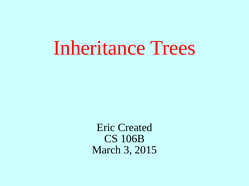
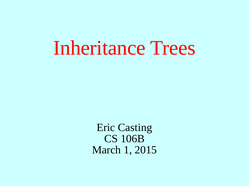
Created: Created -> Casting (135, 128)
3: 3 -> 1 (128, 151)
